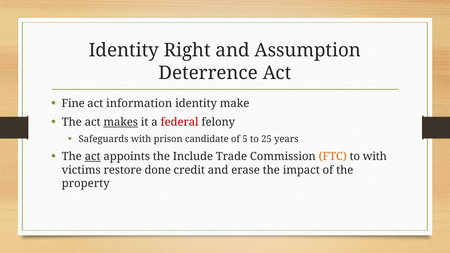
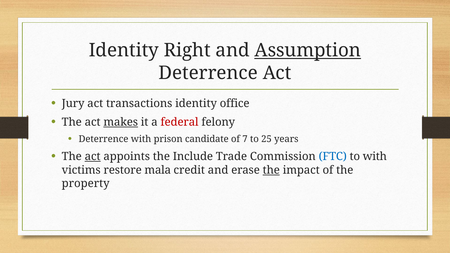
Assumption underline: none -> present (308, 50)
Fine: Fine -> Jury (73, 104)
information: information -> transactions (139, 104)
make: make -> office (235, 104)
Safeguards: Safeguards -> Deterrence (104, 139)
5: 5 -> 7 (245, 139)
FTC colour: orange -> blue (333, 157)
done: done -> mala (158, 170)
the underline: none -> present (271, 170)
